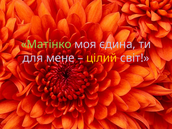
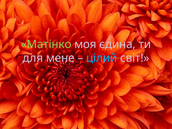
цілий colour: yellow -> light blue (102, 58)
